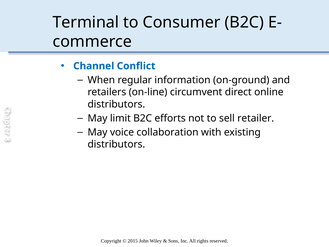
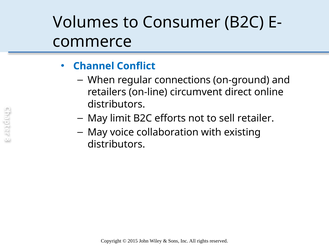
Terminal: Terminal -> Volumes (86, 22)
information: information -> connections (183, 80)
